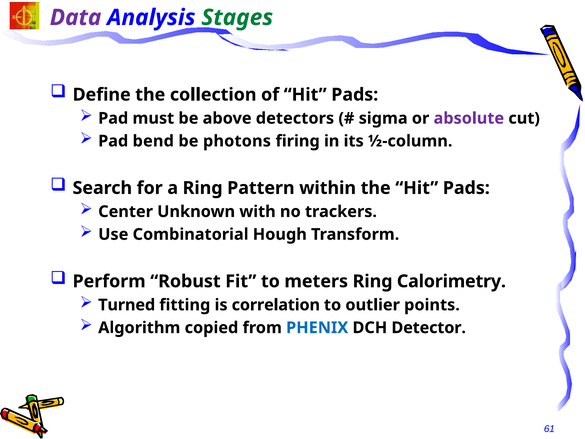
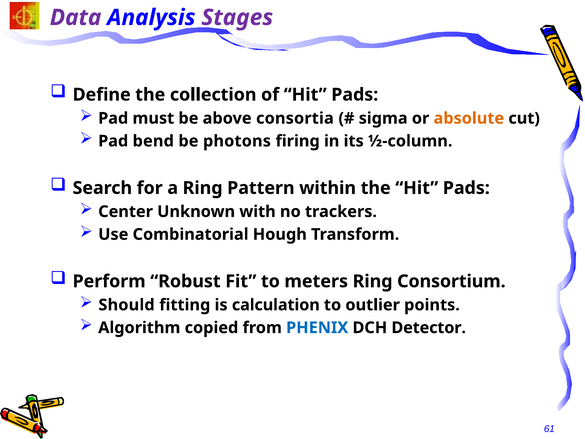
Stages colour: green -> purple (237, 18)
detectors: detectors -> consortia (295, 118)
absolute colour: purple -> orange (469, 118)
Calorimetry: Calorimetry -> Consortium (451, 281)
Turned: Turned -> Should (127, 305)
correlation: correlation -> calculation (276, 305)
